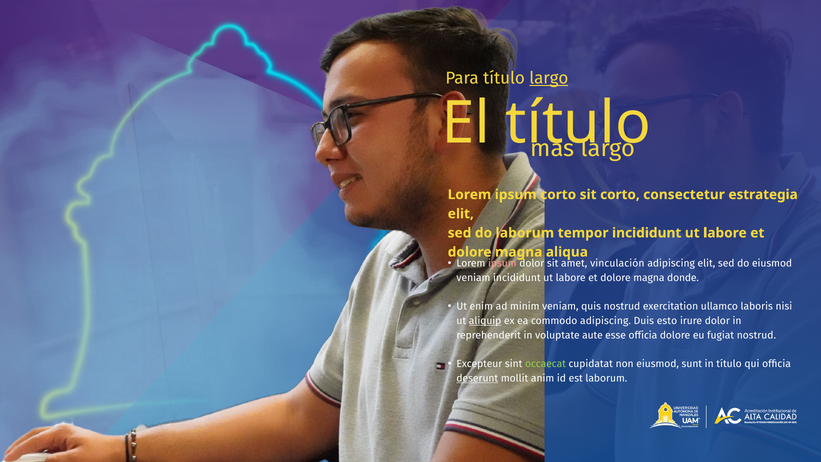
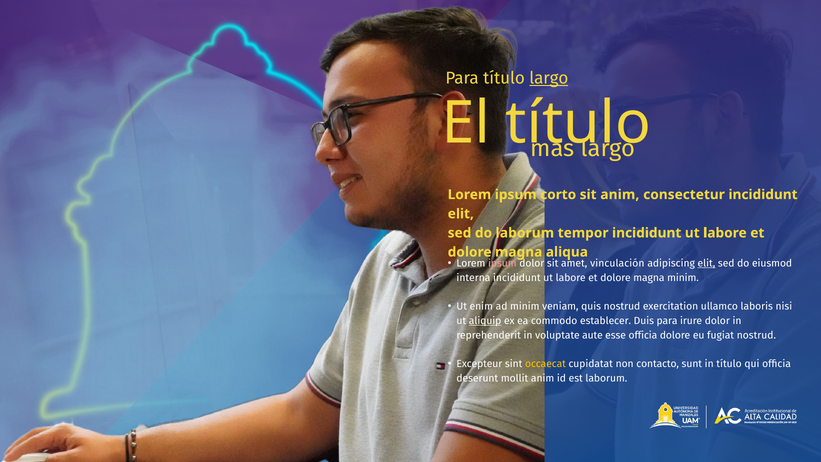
sit corto: corto -> anim (620, 195)
consectetur estrategia: estrategia -> incididunt (763, 195)
elit underline: none -> present (706, 263)
veniam: veniam -> interna (473, 278)
magna donde: donde -> minim (683, 278)
commodo adipiscing: adipiscing -> establecer (606, 321)
Duis esto: esto -> para (667, 321)
occaecat colour: light green -> yellow (545, 364)
non eiusmod: eiusmod -> contacto (658, 364)
deserunt underline: present -> none (477, 378)
